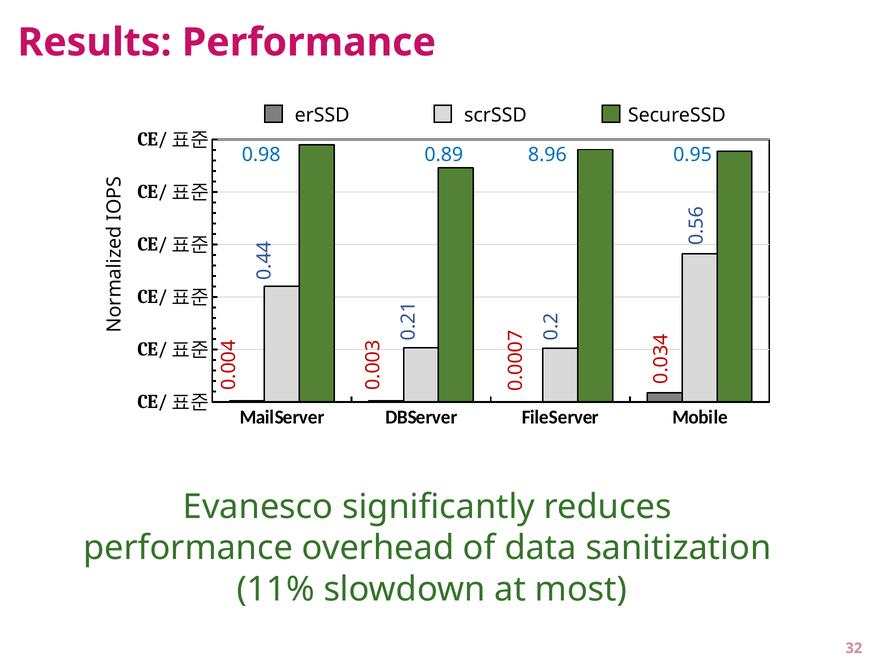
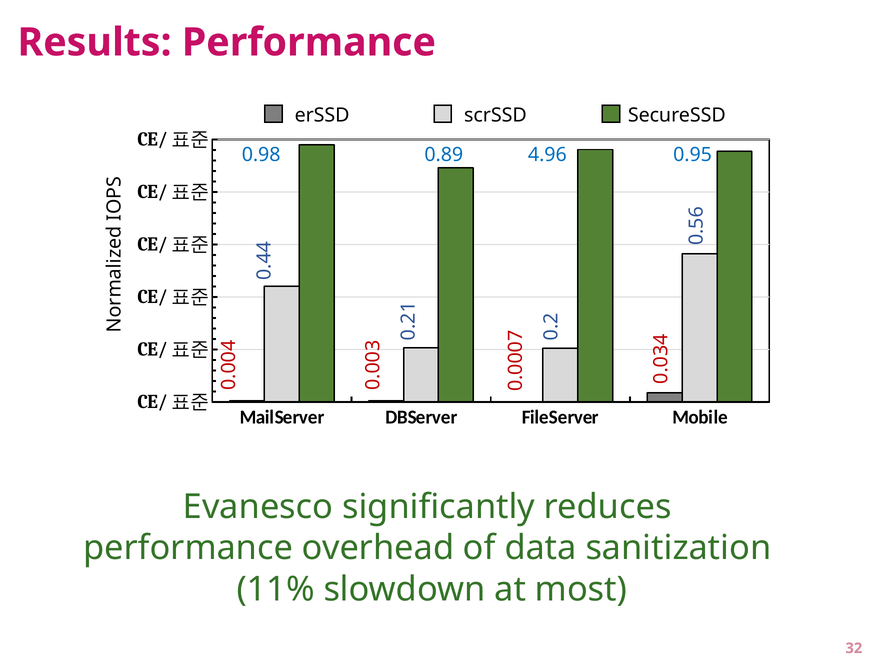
8.96: 8.96 -> 4.96 (547, 155)
